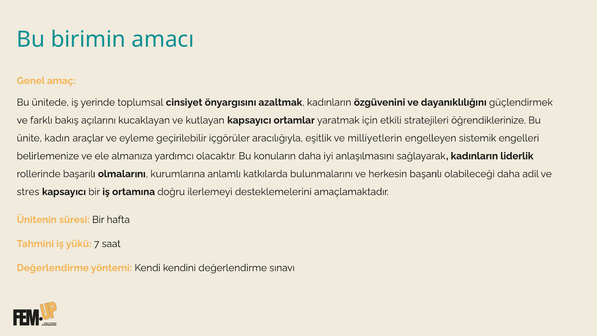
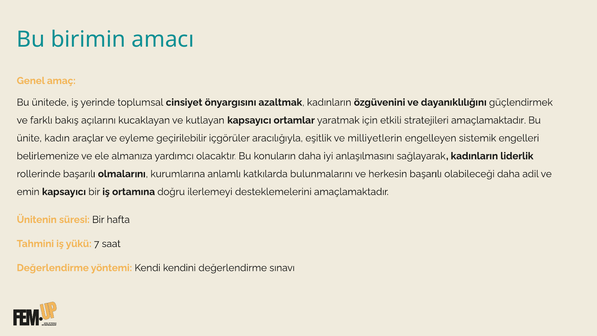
stratejileri öğrendiklerinize: öğrendiklerinize -> amaçlamaktadır (489, 120)
stres: stres -> emin (28, 192)
